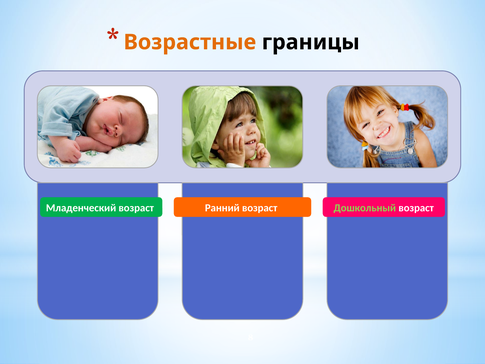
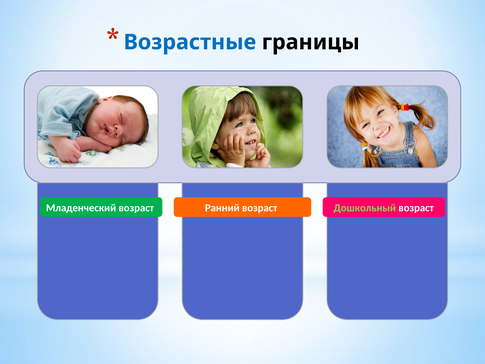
Возрастные colour: orange -> blue (190, 42)
